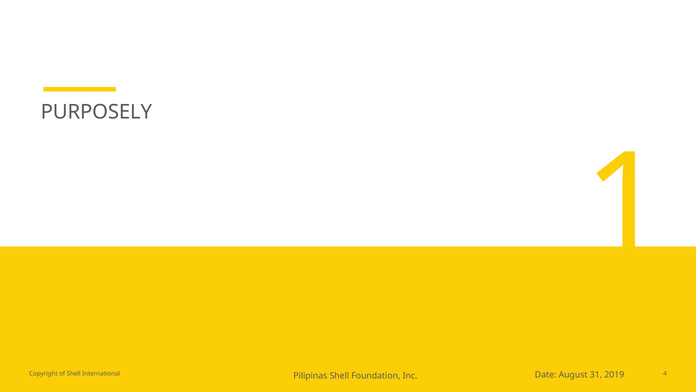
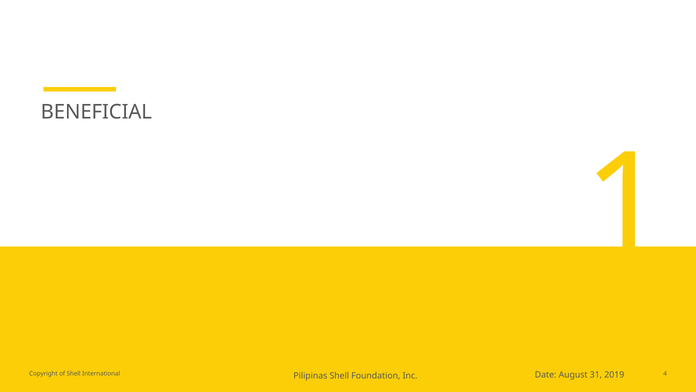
PURPOSELY: PURPOSELY -> BENEFICIAL (96, 112)
